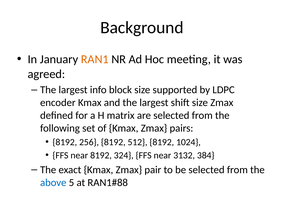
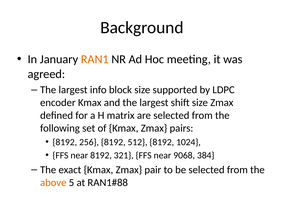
324: 324 -> 321 (124, 155)
3132: 3132 -> 9068 (184, 155)
above colour: blue -> orange (53, 183)
